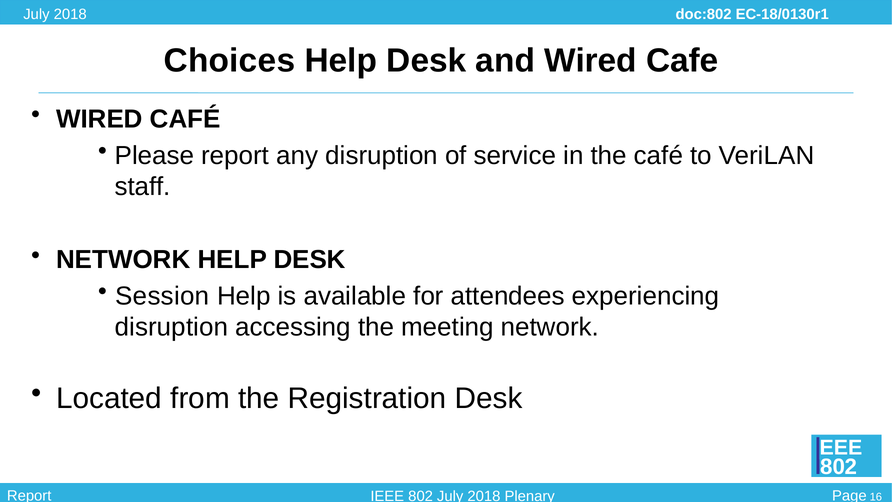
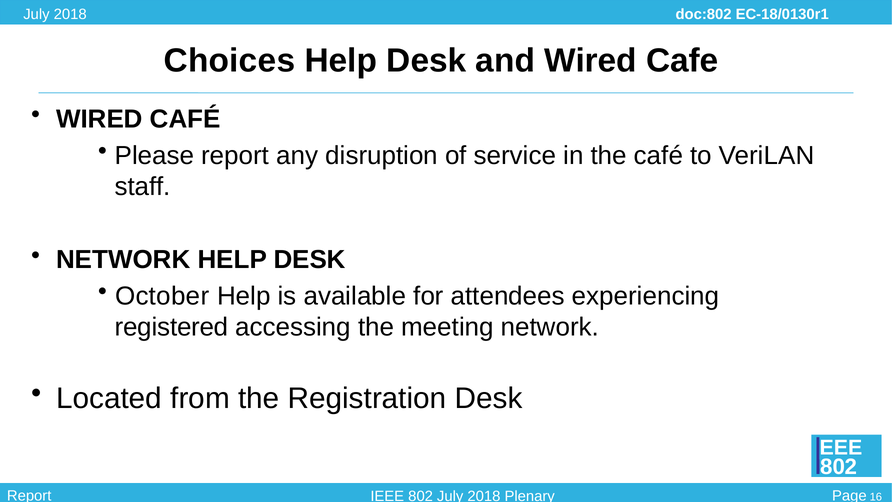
Session: Session -> October (162, 296)
disruption: disruption -> registered (172, 327)
